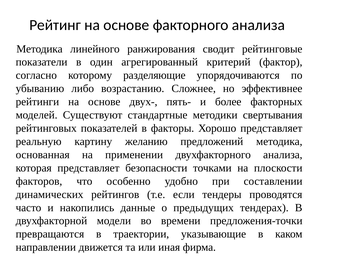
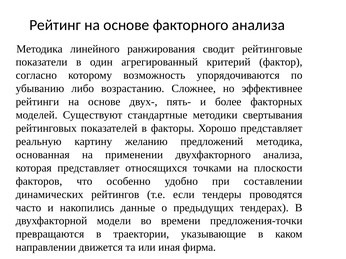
разделяющие: разделяющие -> возможность (154, 75)
безопасности: безопасности -> относящихся (156, 168)
